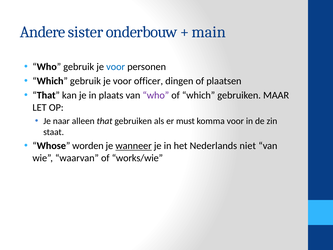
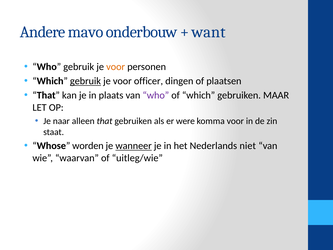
sister: sister -> mavo (86, 32)
main: main -> want (209, 32)
voor colour: blue -> orange (116, 67)
gebruik underline: none -> present (85, 81)
must: must -> were (185, 121)
works/wie: works/wie -> uitleg/wie (137, 158)
